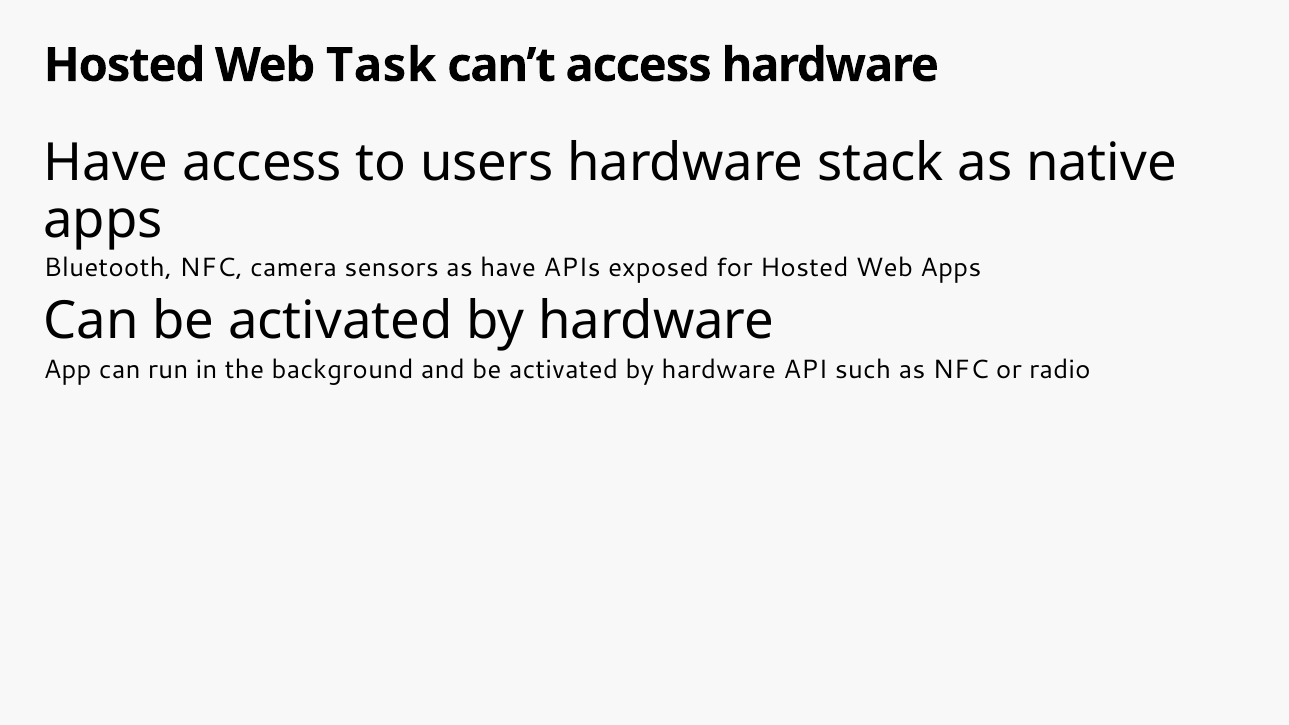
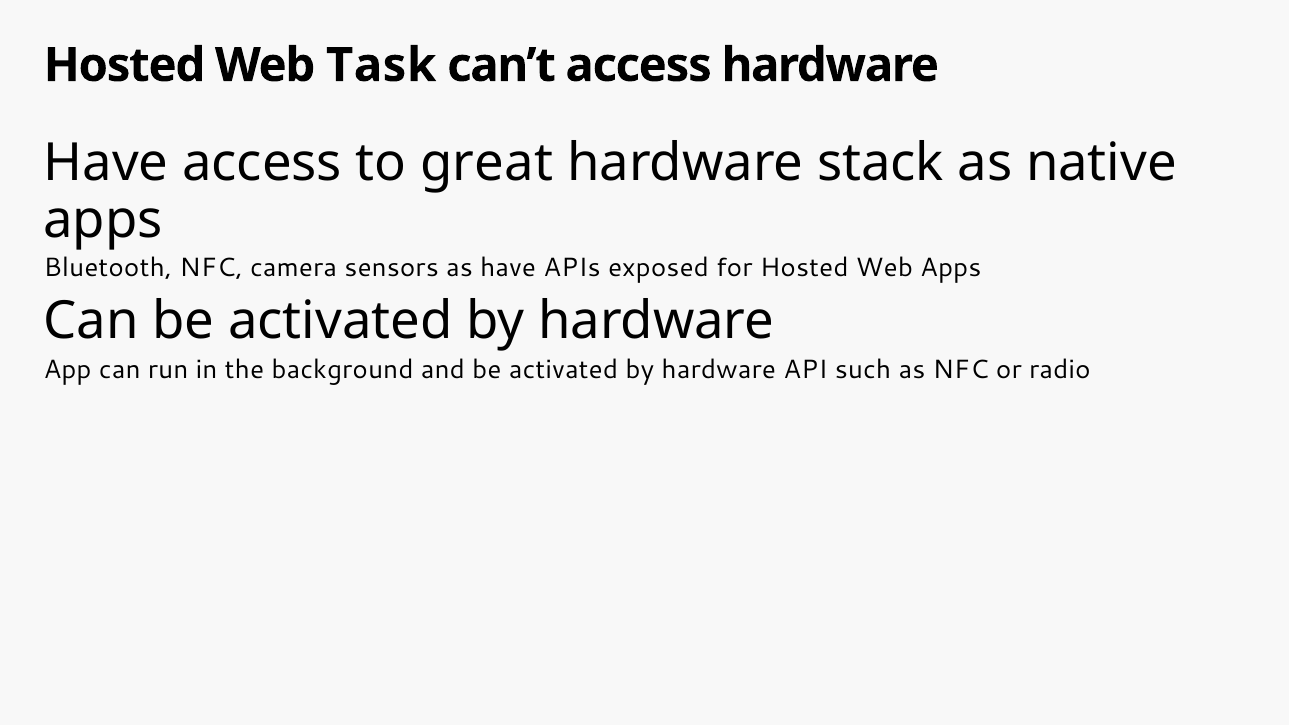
users: users -> great (487, 163)
